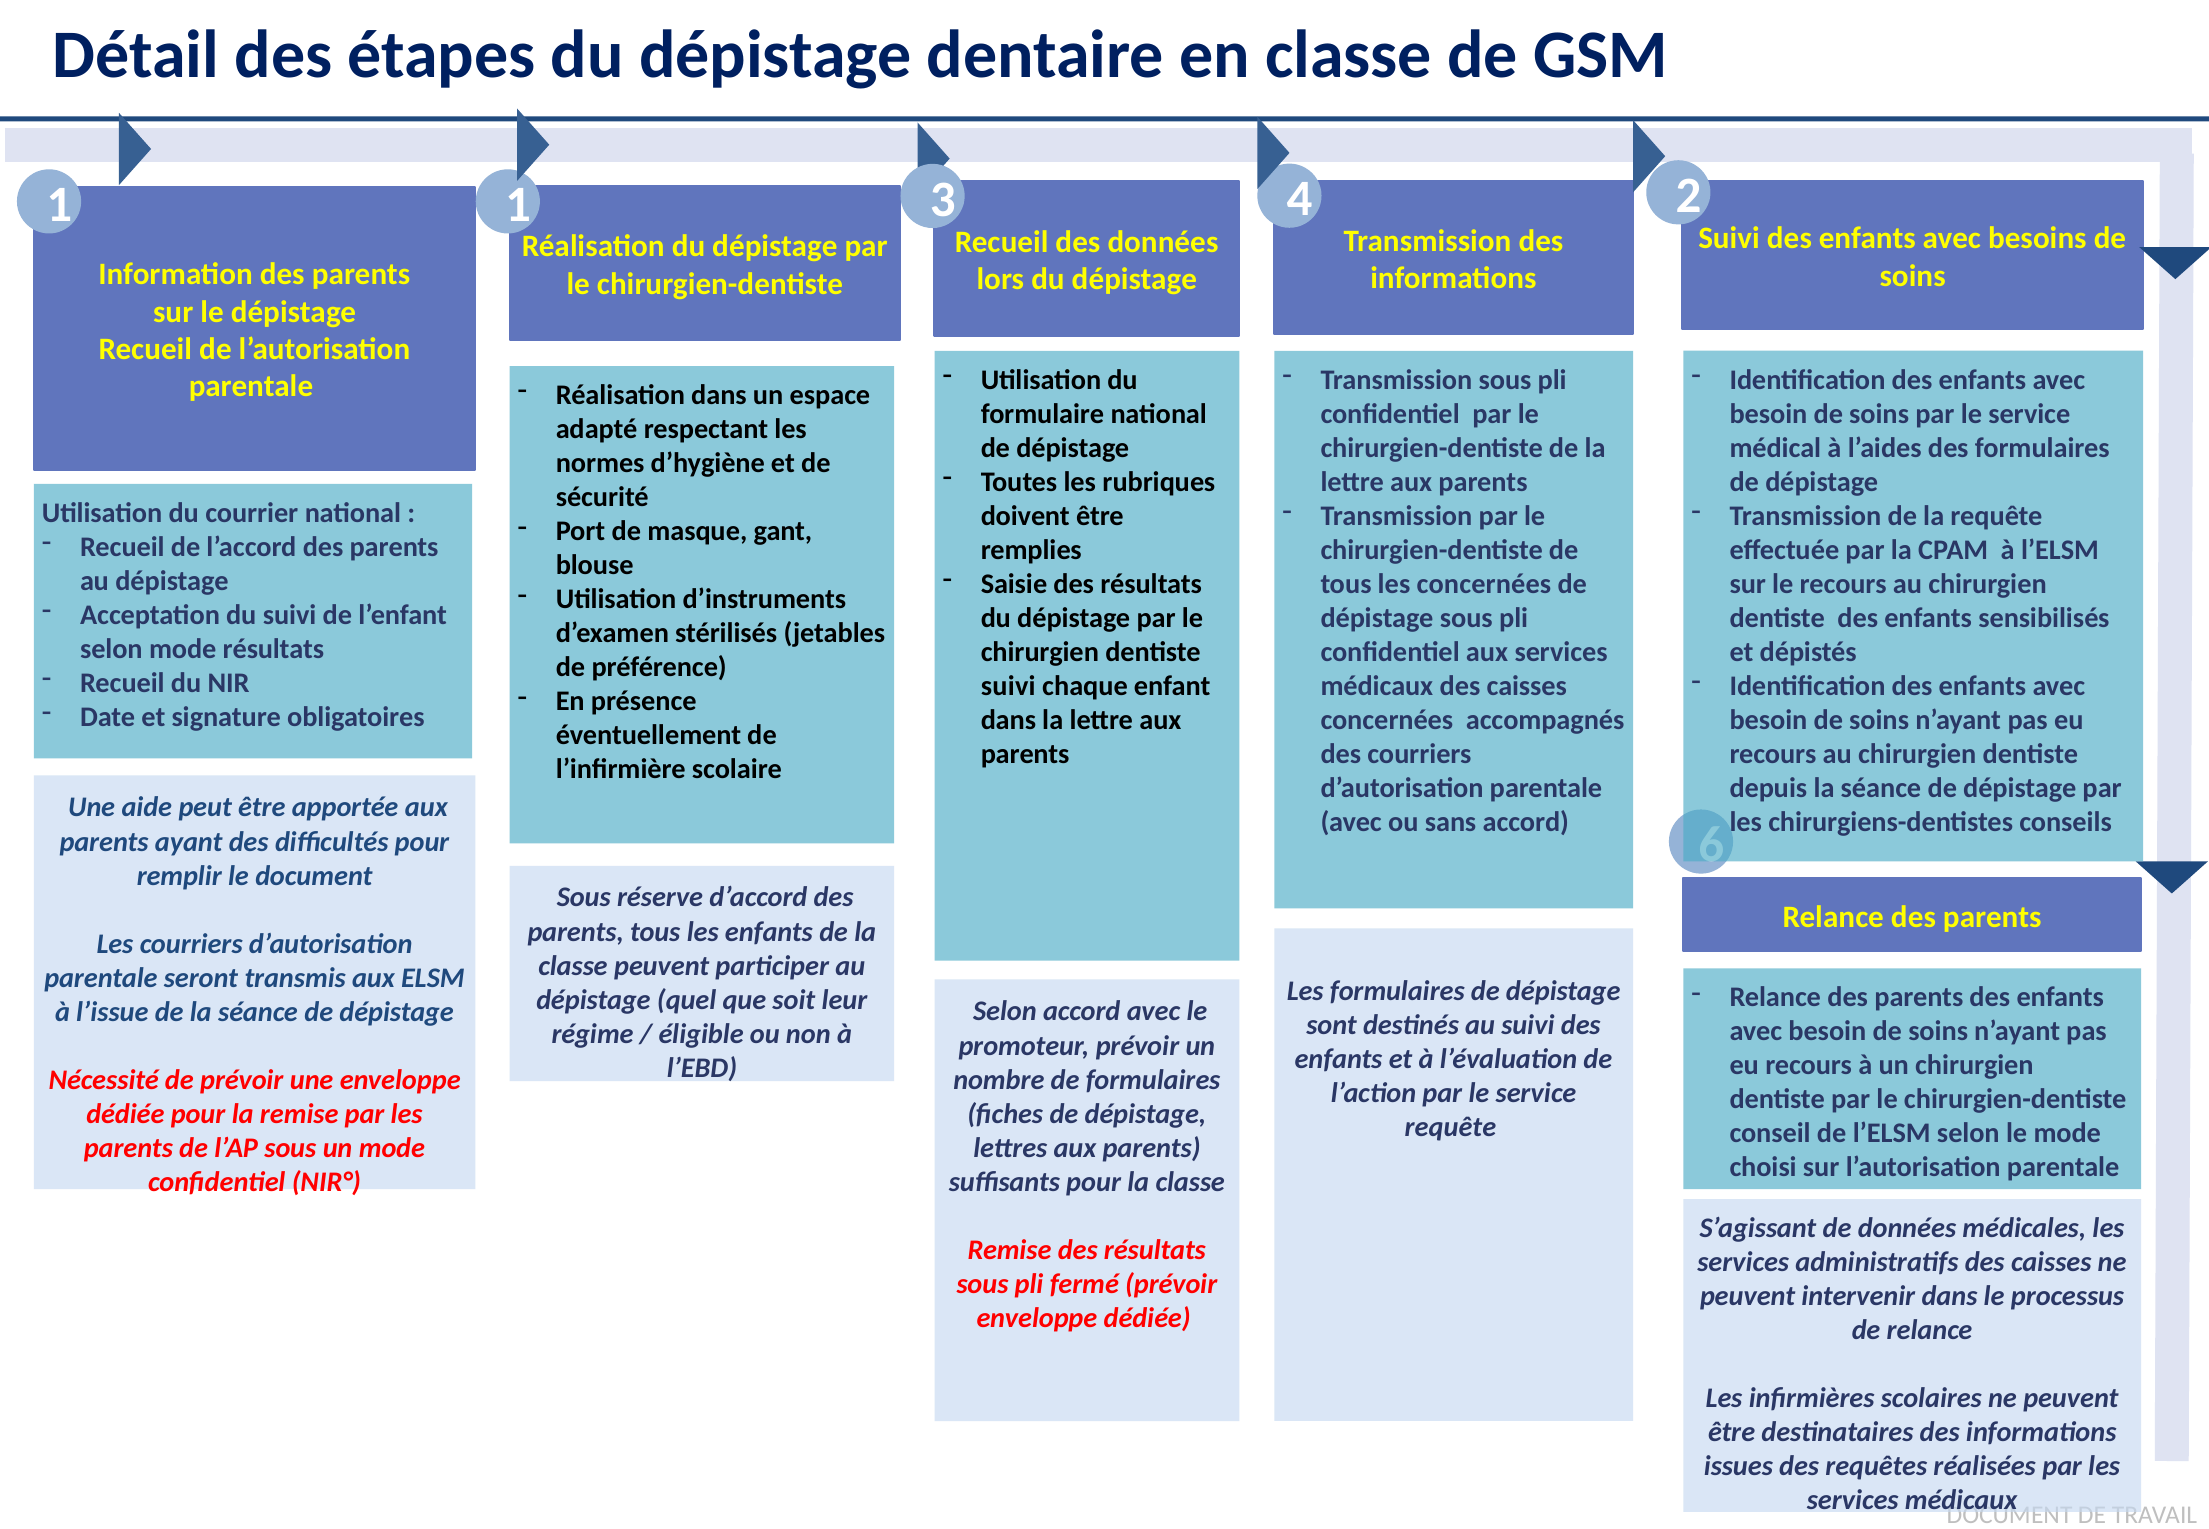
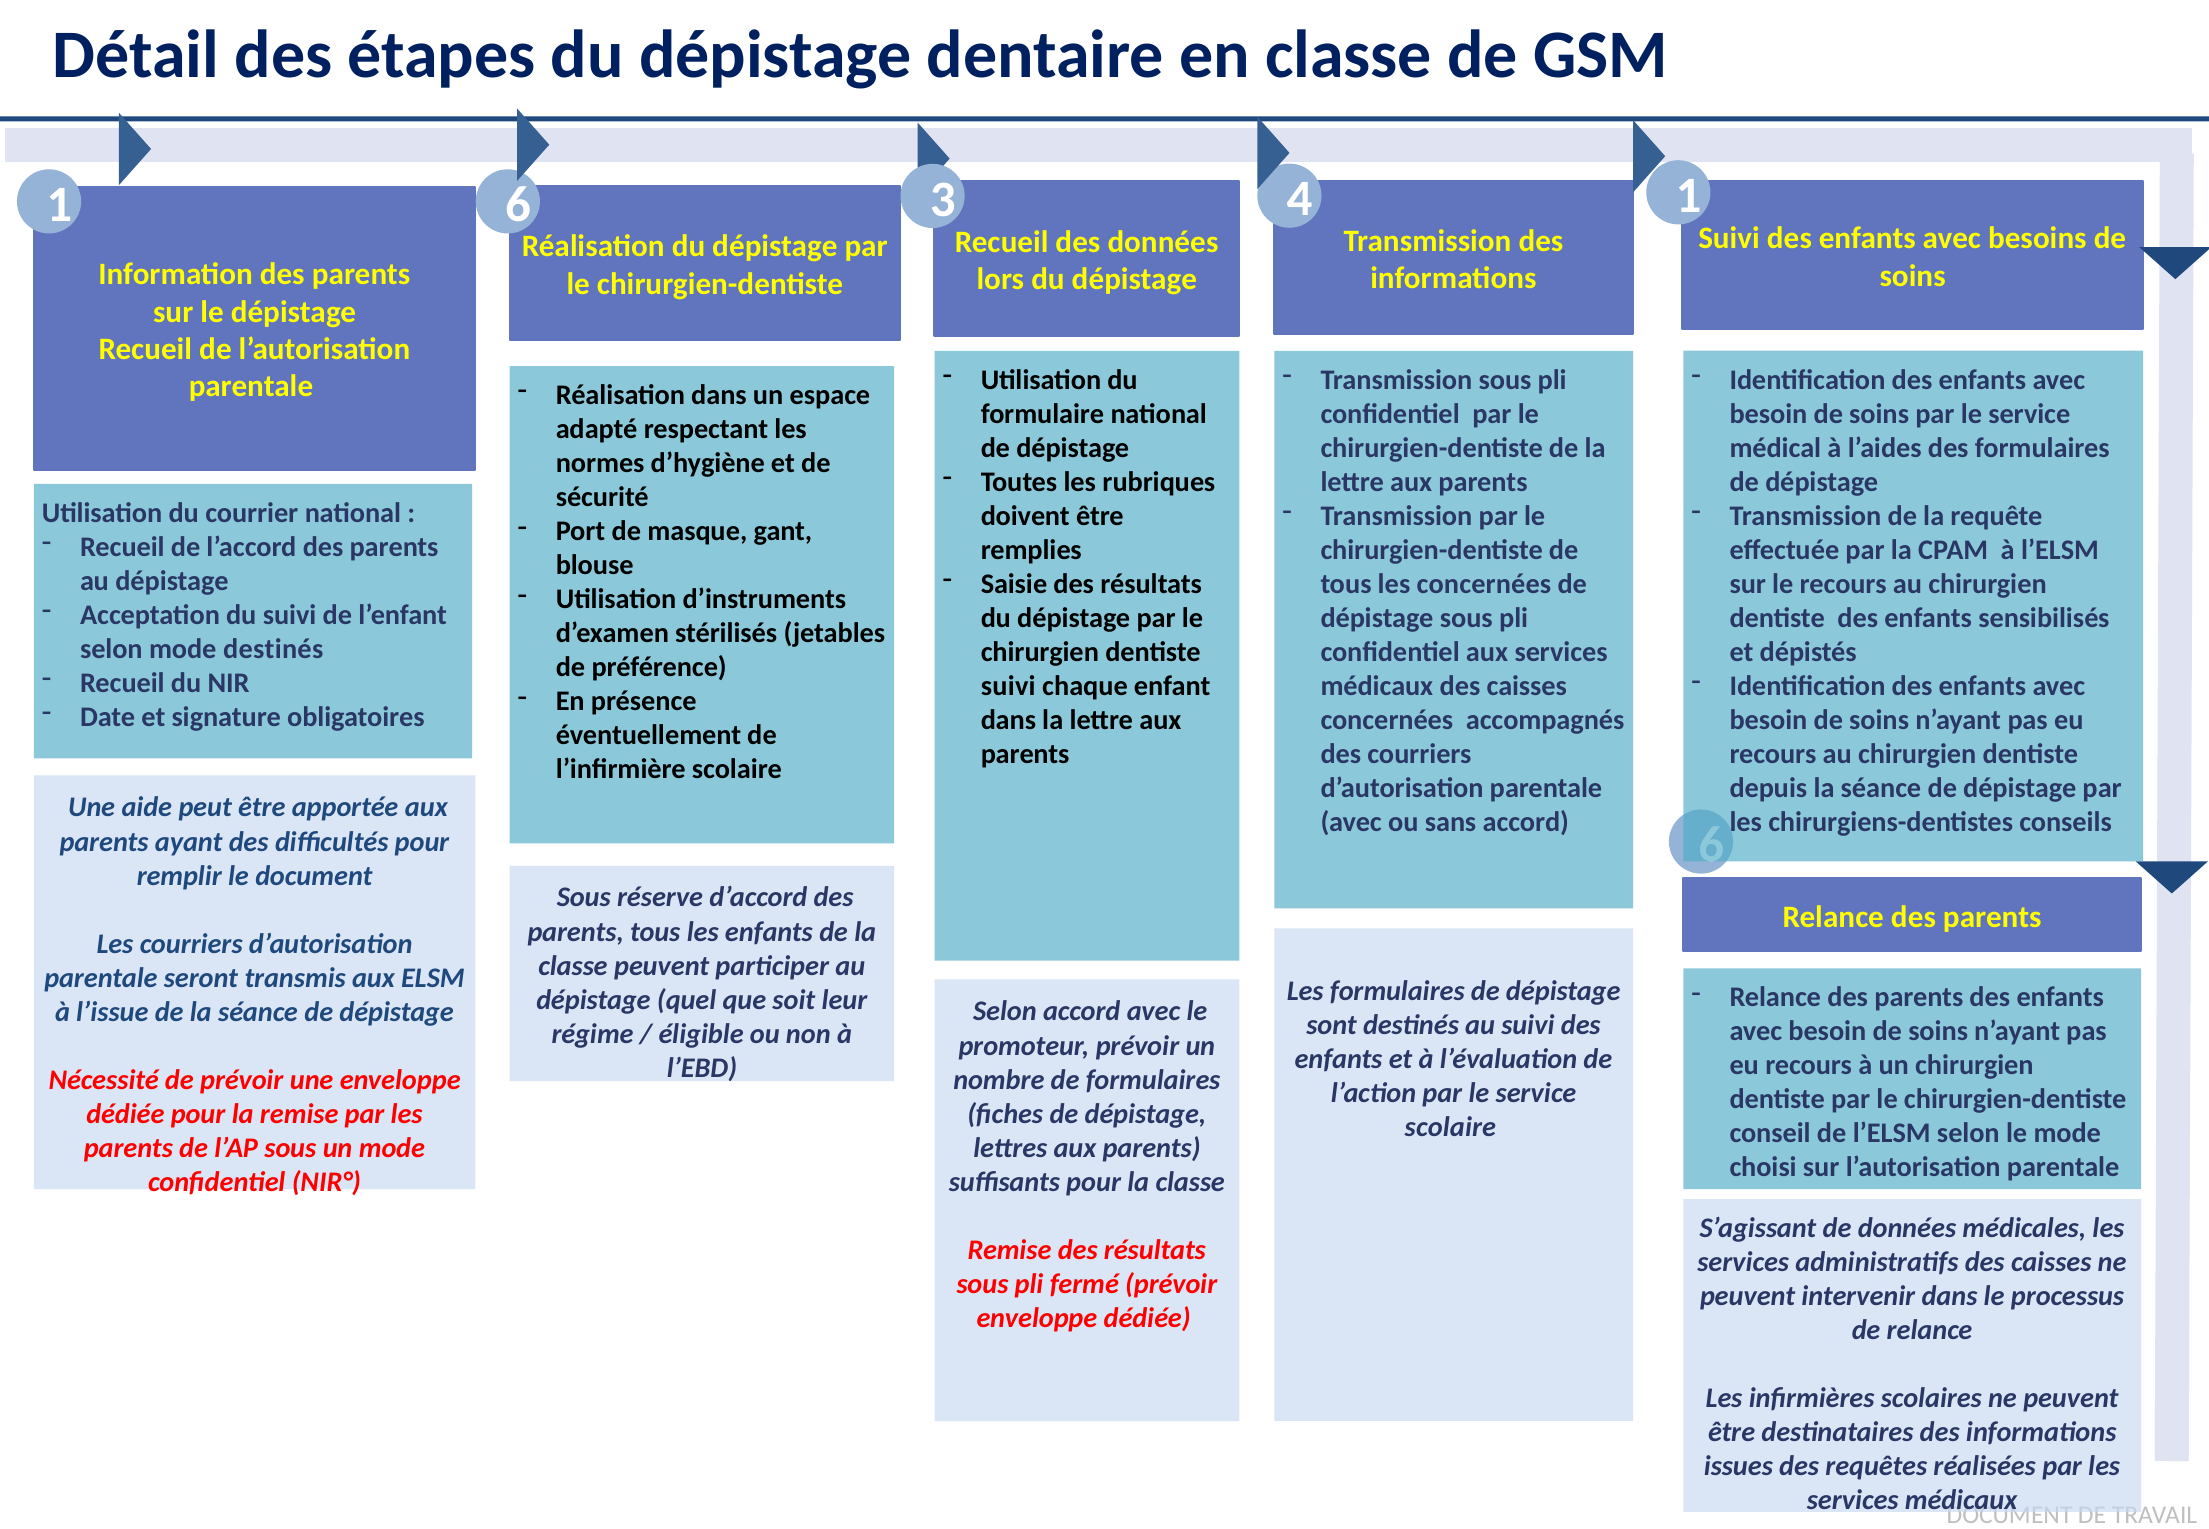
4 2: 2 -> 1 (1689, 196)
1 1: 1 -> 6 (518, 205)
mode résultats: résultats -> destinés (273, 649)
requête: requête -> scolaire (1450, 1128)
